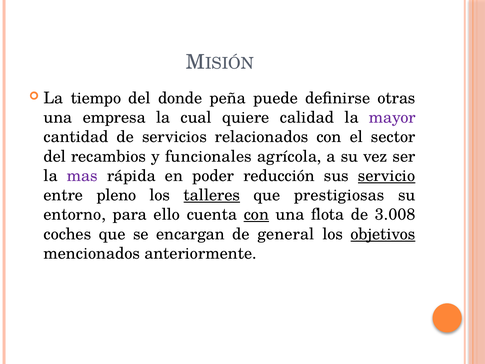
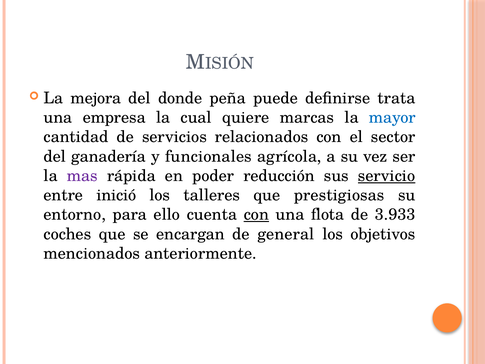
tiempo: tiempo -> mejora (96, 98)
otras: otras -> trata (397, 98)
calidad: calidad -> marcas (307, 117)
mayor colour: purple -> blue (392, 117)
recambios: recambios -> ganadería (109, 156)
pleno: pleno -> inició (116, 195)
talleres underline: present -> none (212, 195)
3.008: 3.008 -> 3.933 (395, 214)
objetivos underline: present -> none (383, 234)
